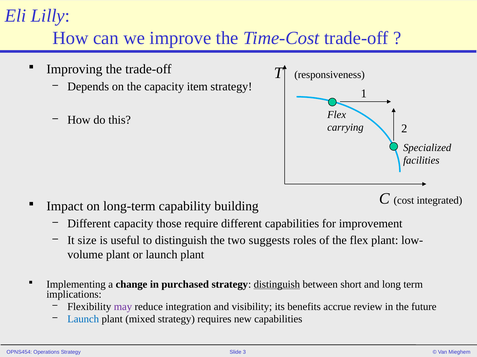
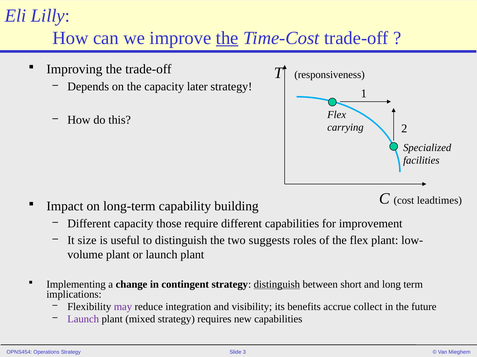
the underline: none -> present (227, 38)
item: item -> later (197, 87)
integrated: integrated -> leadtimes (439, 201)
purchased: purchased -> contingent (185, 285)
review: review -> collect (368, 307)
Launch colour: blue -> purple (83, 320)
